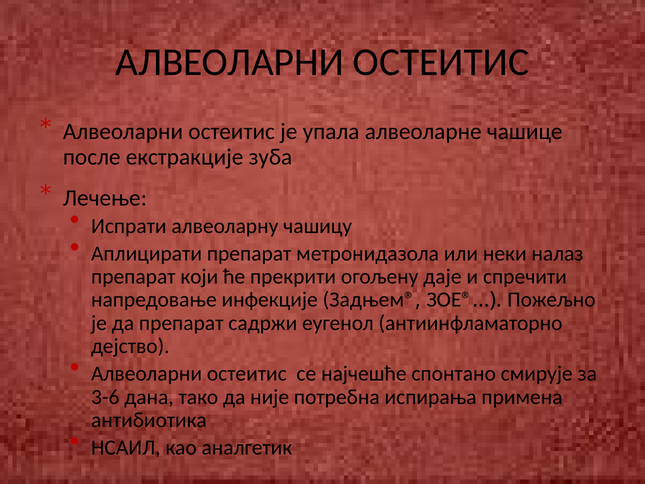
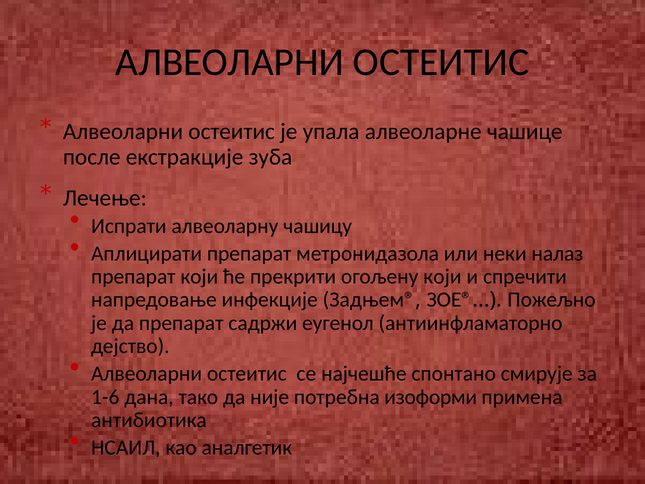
огољену даје: даје -> који (442, 276)
3-6: 3-6 -> 1-6 (105, 397)
испирања: испирања -> изоформи (431, 397)
